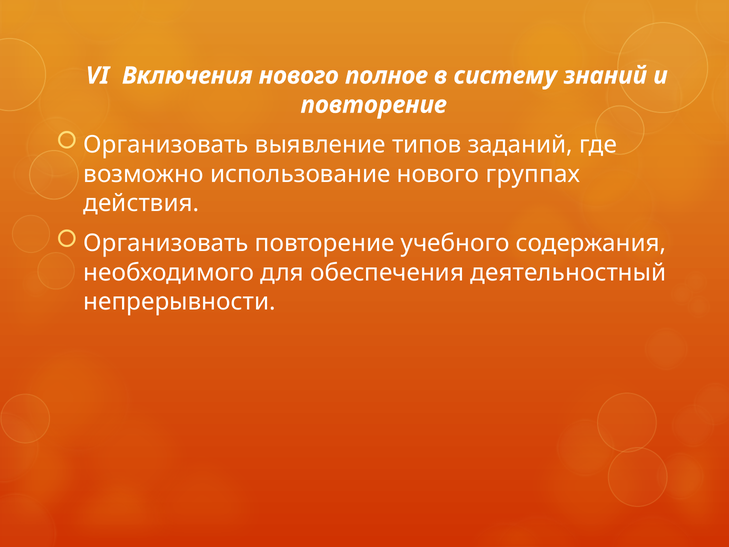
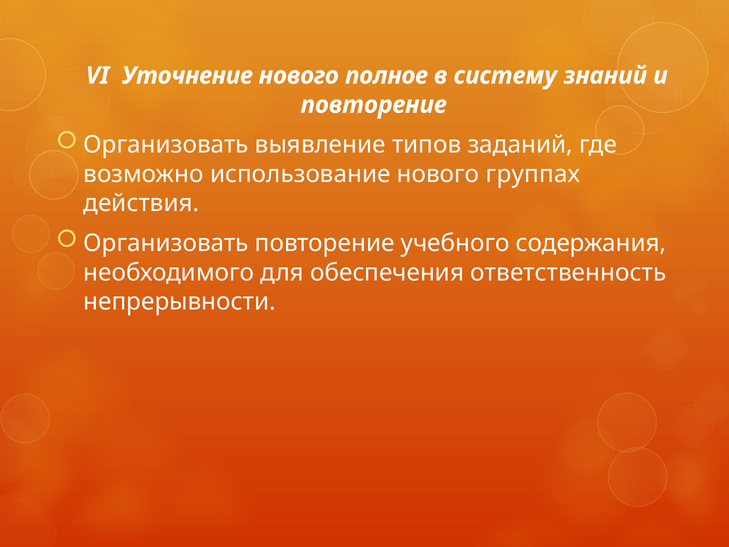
Включения: Включения -> Уточнение (187, 76)
деятельностный: деятельностный -> ответственность (568, 272)
